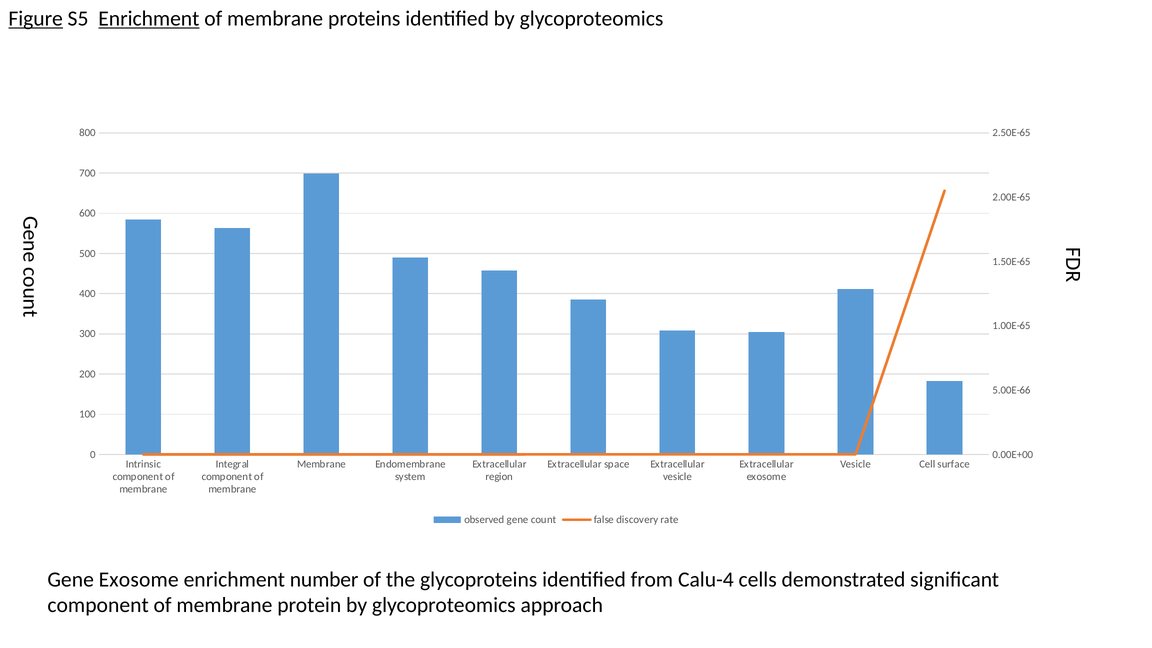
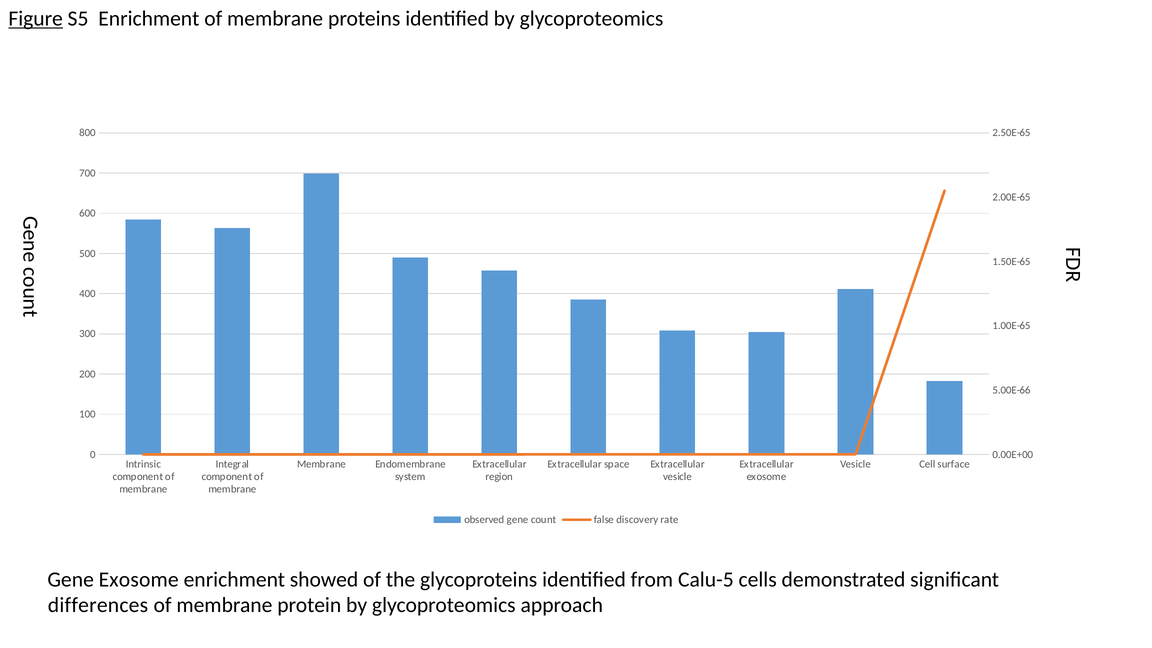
Enrichment underline: present -> none (149, 19)
number: number -> showed (324, 579)
Calu-4: Calu-4 -> Calu-5 (706, 579)
component: component -> differences (98, 605)
